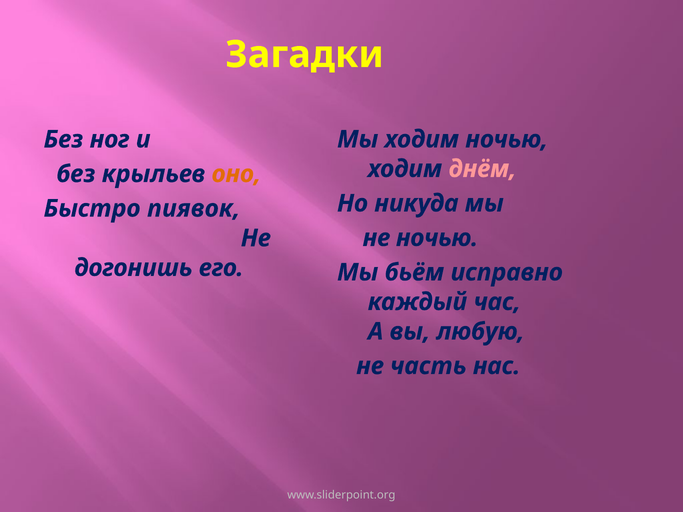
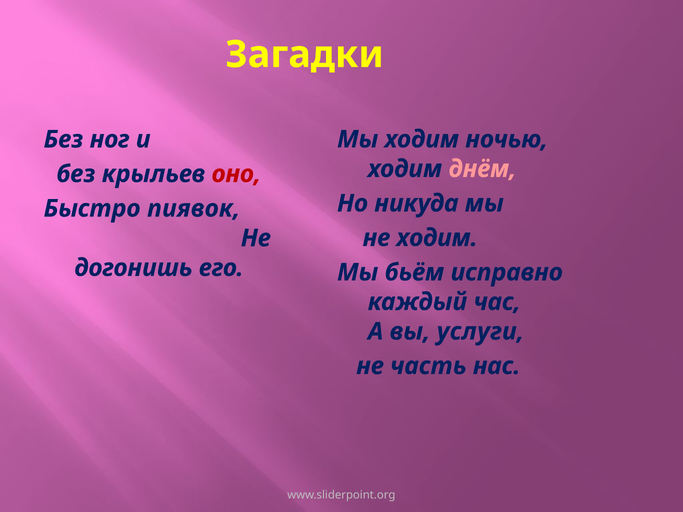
оно colour: orange -> red (236, 174)
не ночью: ночью -> ходим (437, 238)
любую: любую -> услуги (480, 332)
